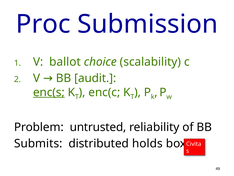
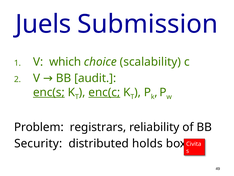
Proc: Proc -> Juels (43, 24)
ballot: ballot -> which (65, 62)
enc(c underline: none -> present (104, 92)
untrusted: untrusted -> registrars (98, 127)
Submits: Submits -> Security (38, 143)
